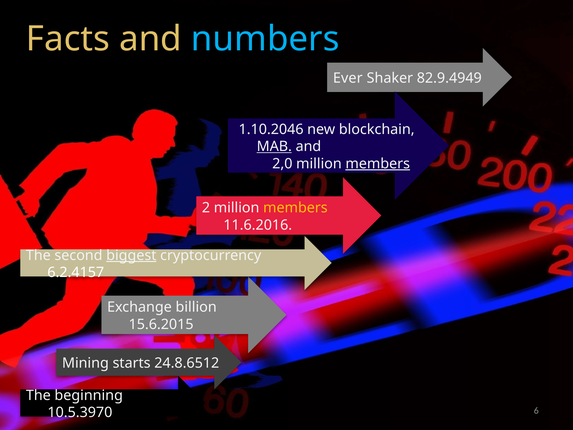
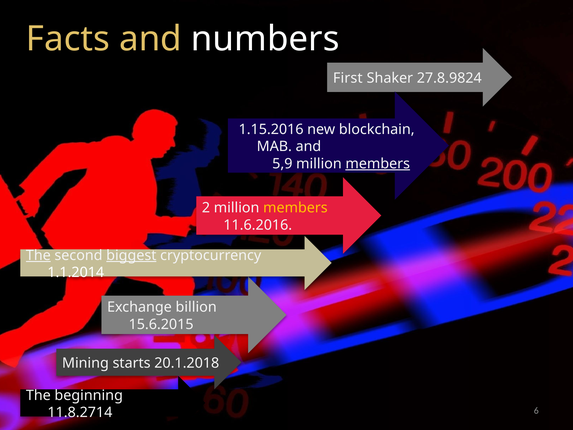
numbers colour: light blue -> white (265, 39)
Ever: Ever -> First (348, 78)
82.9.4949: 82.9.4949 -> 27.8.9824 (449, 78)
1.10.2046: 1.10.2046 -> 1.15.2016 (271, 129)
MAB underline: present -> none (274, 146)
2,0: 2,0 -> 5,9 (282, 164)
The underline: none -> present (38, 255)
6.2.4157: 6.2.4157 -> 1.1.2014 (76, 272)
24.8.6512: 24.8.6512 -> 20.1.2018 (187, 363)
10.5.3970: 10.5.3970 -> 11.8.2714 (80, 412)
